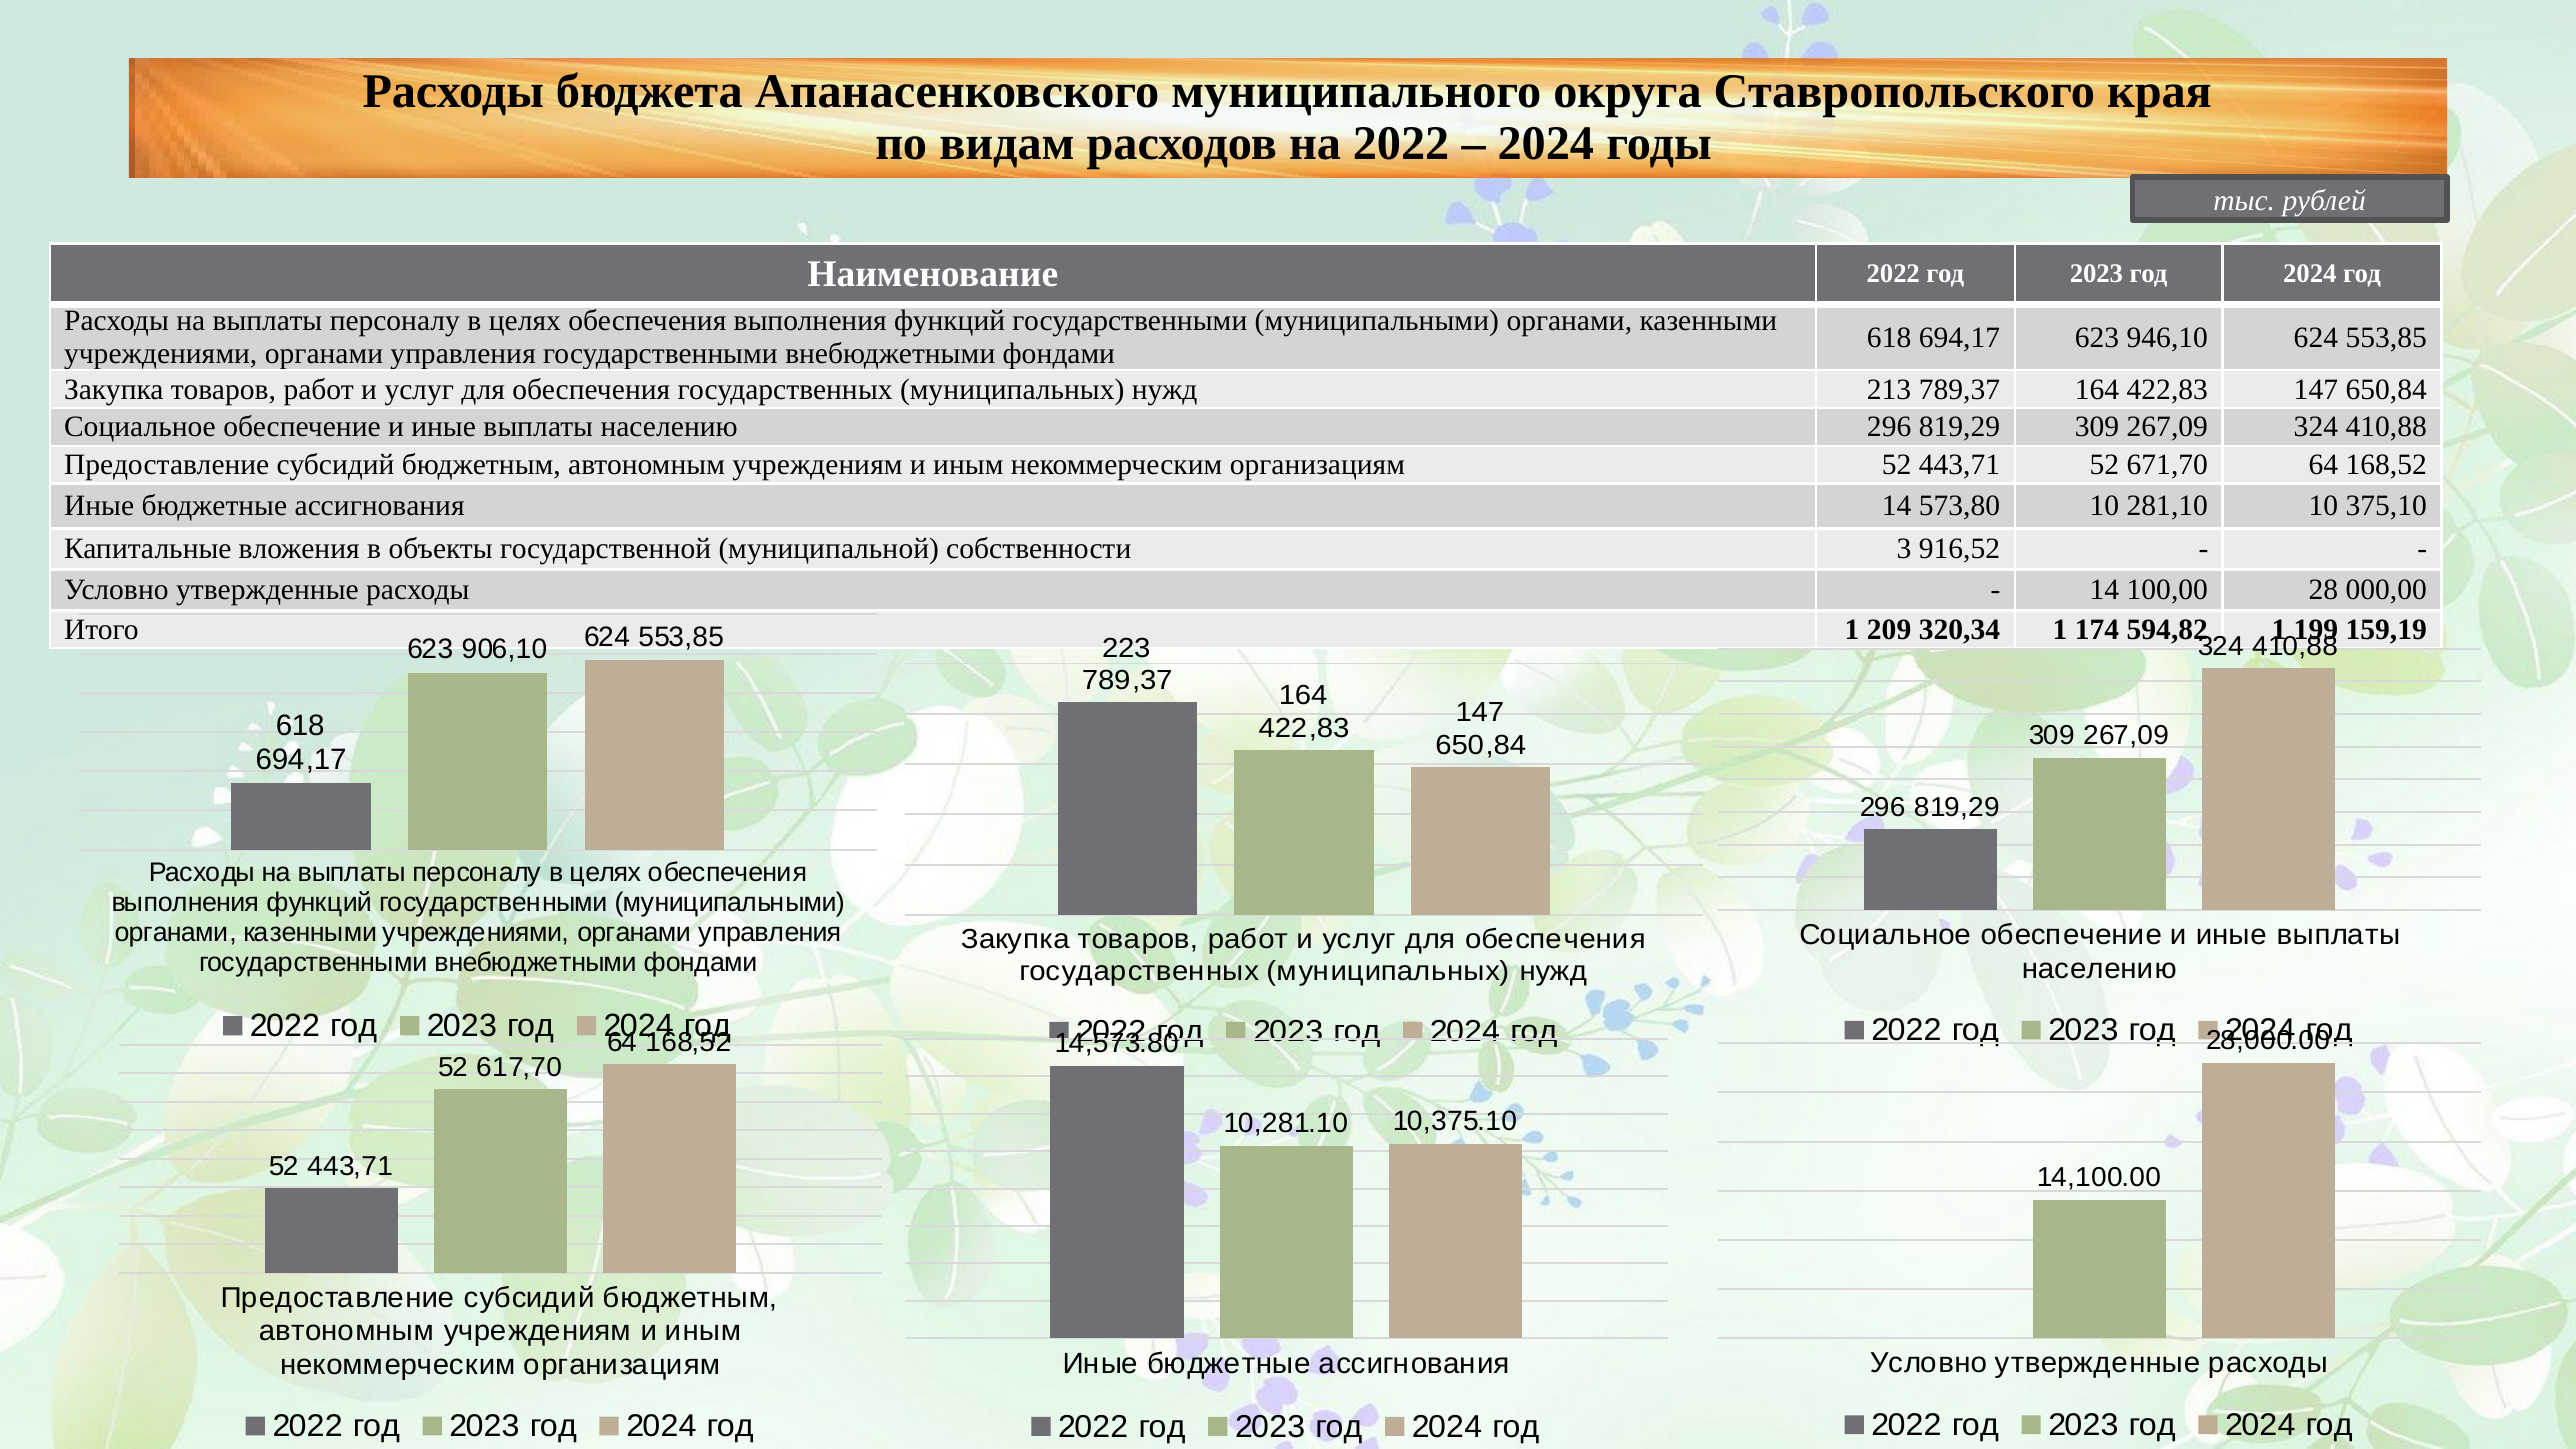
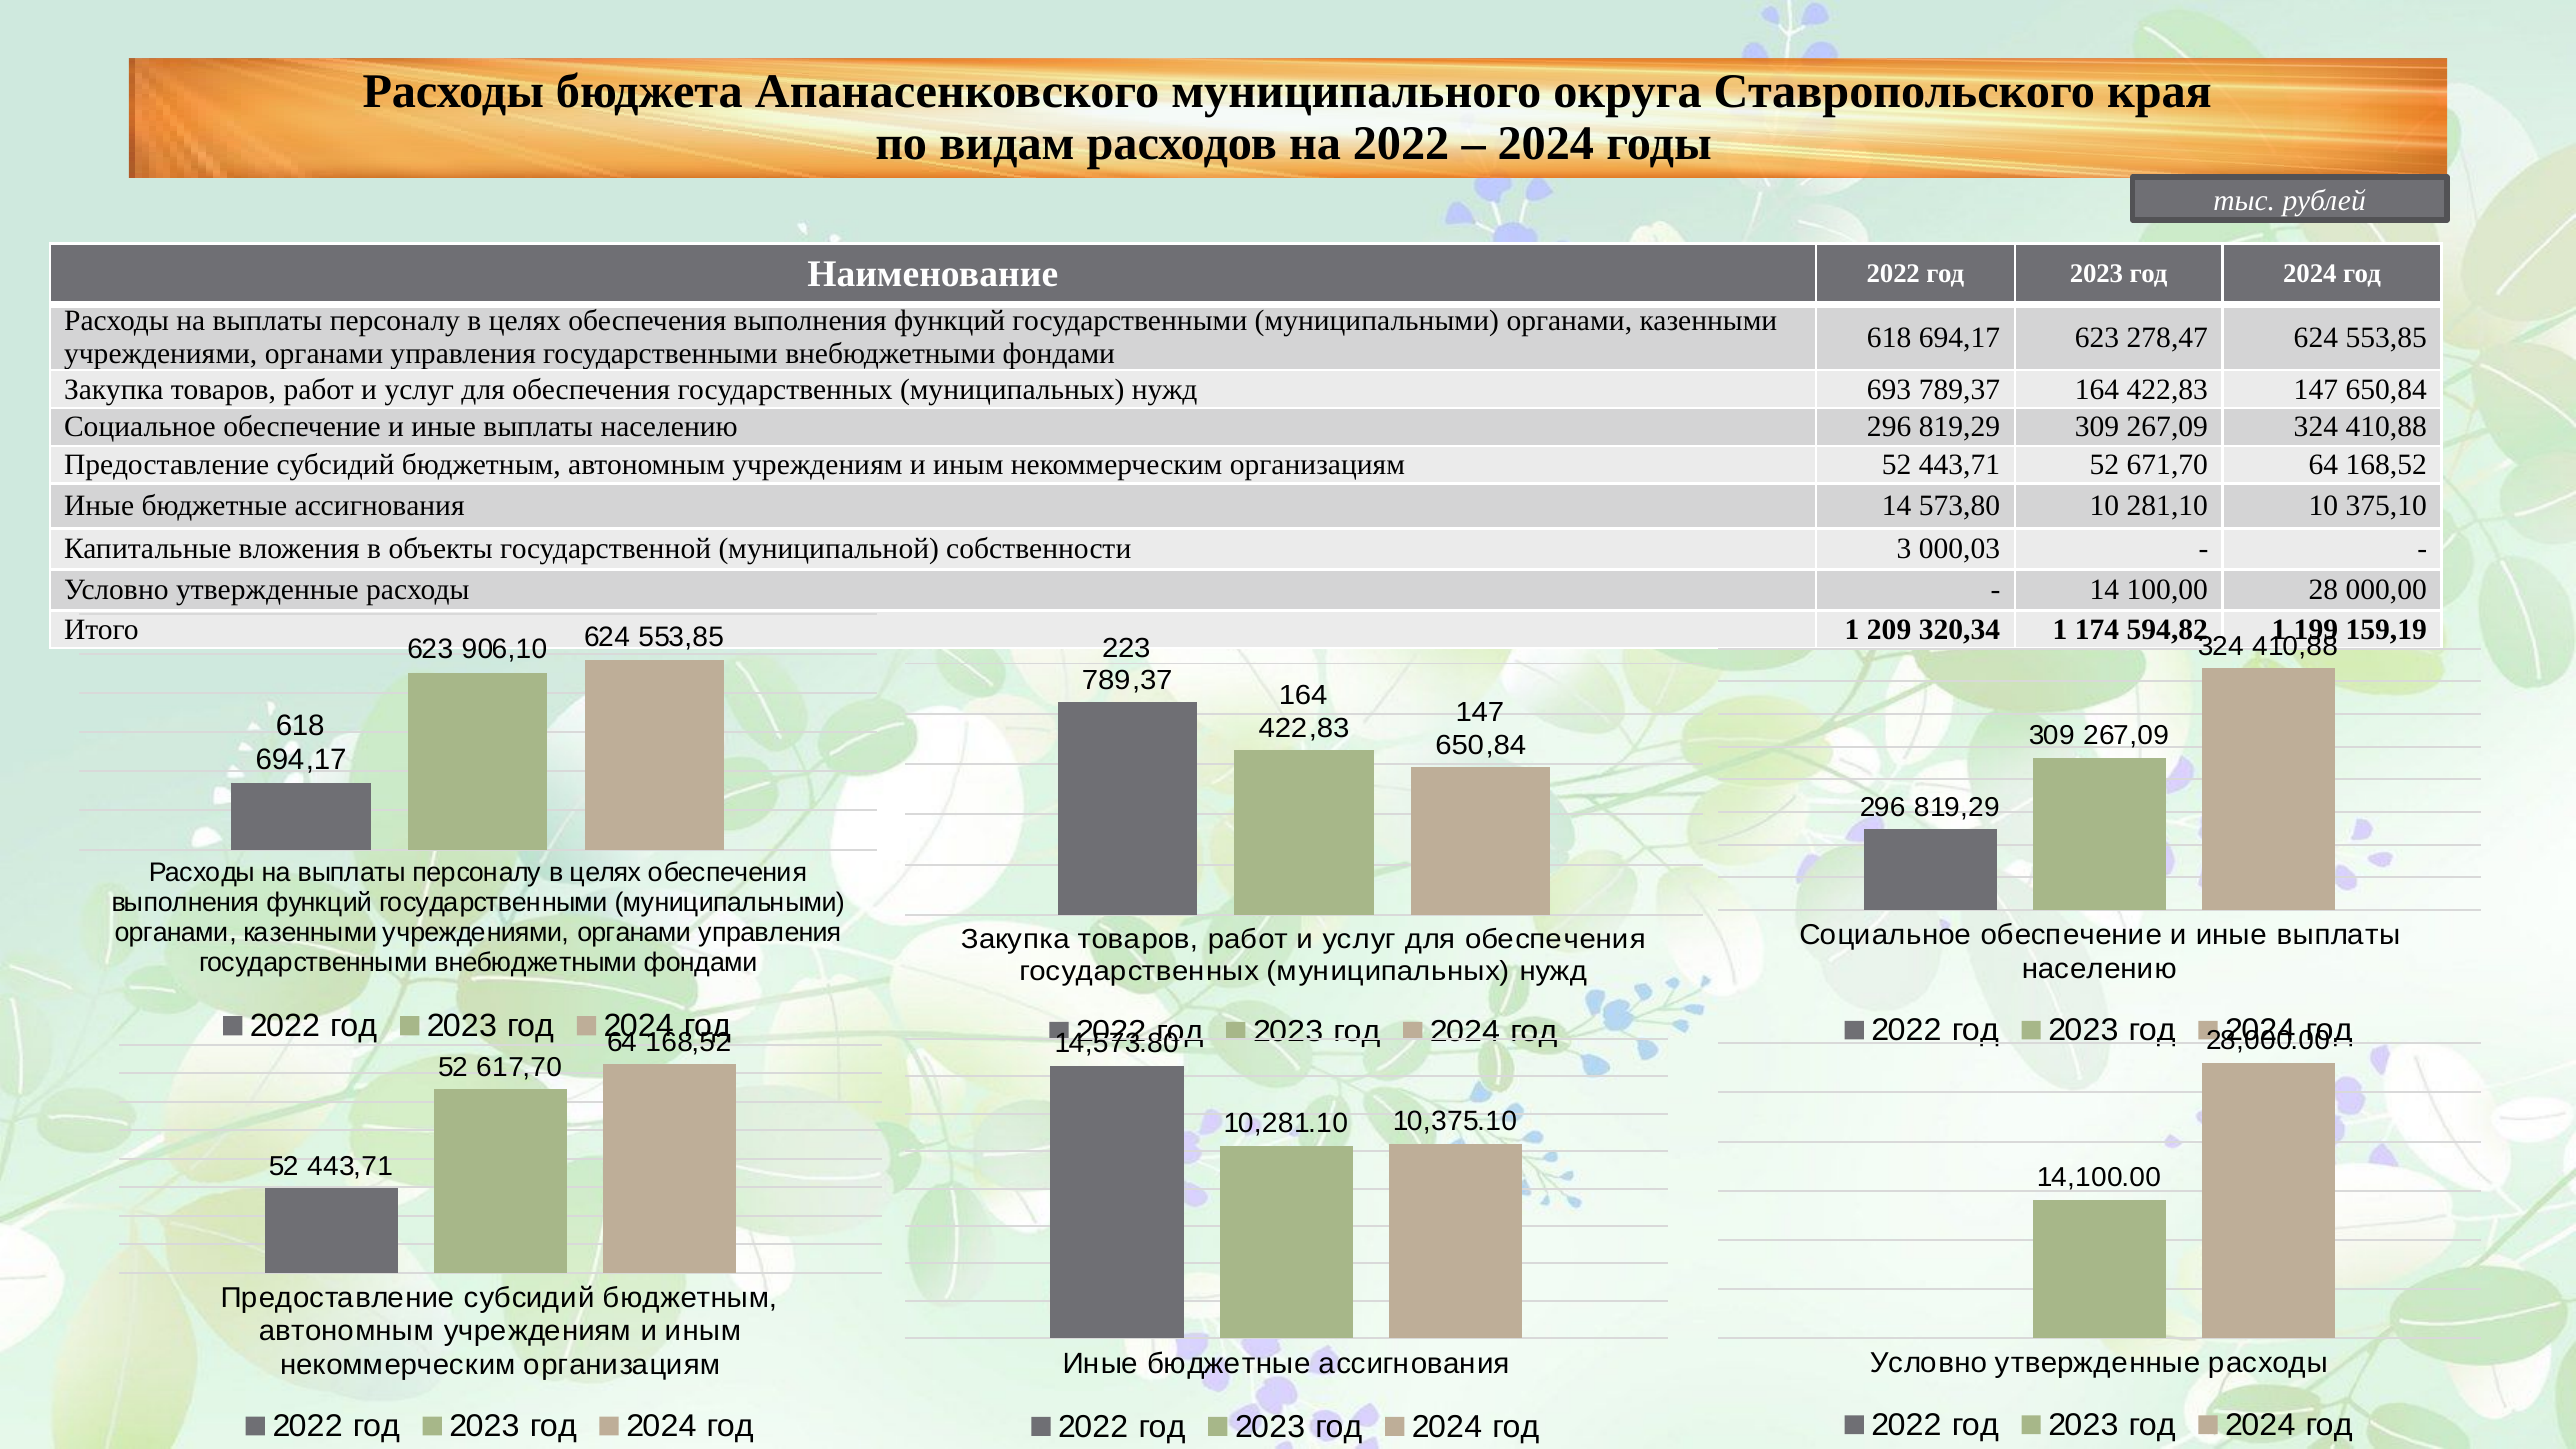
946,10: 946,10 -> 278,47 (2167, 337)
213: 213 -> 693 (1889, 389)
916,52: 916,52 -> 000,03 (1959, 549)
